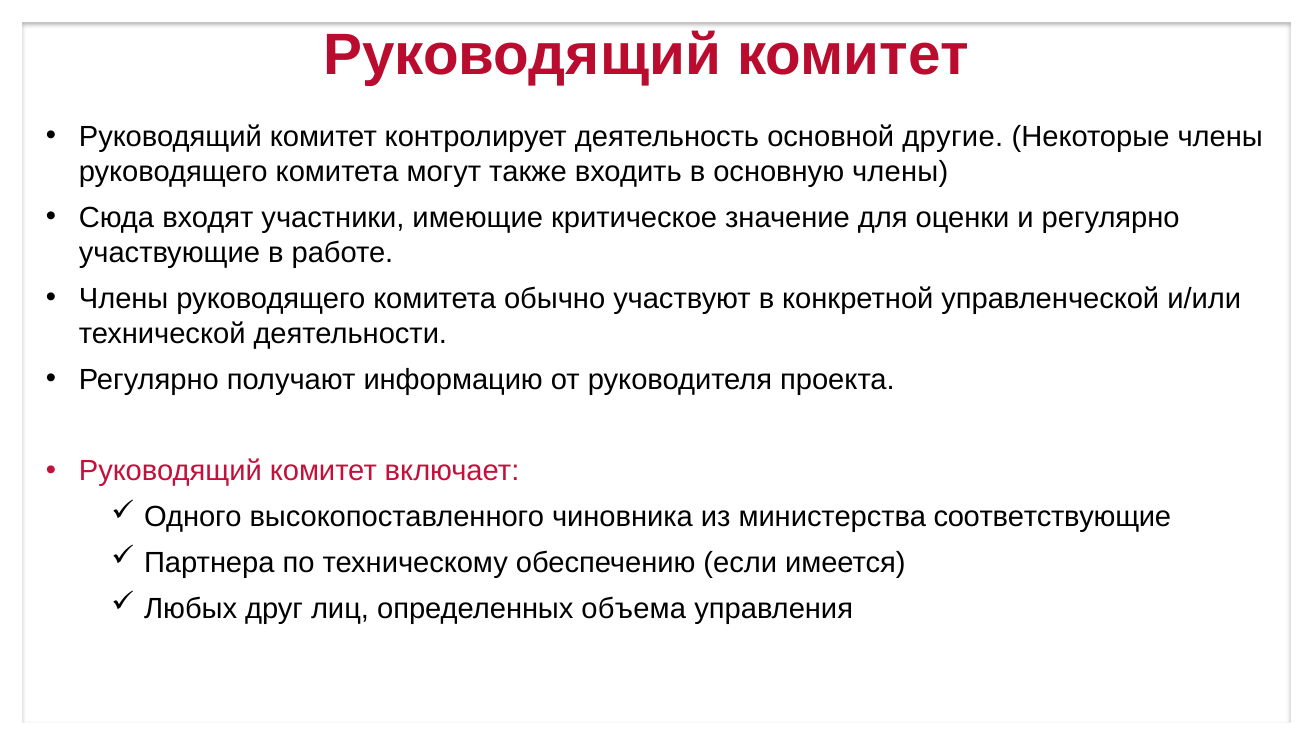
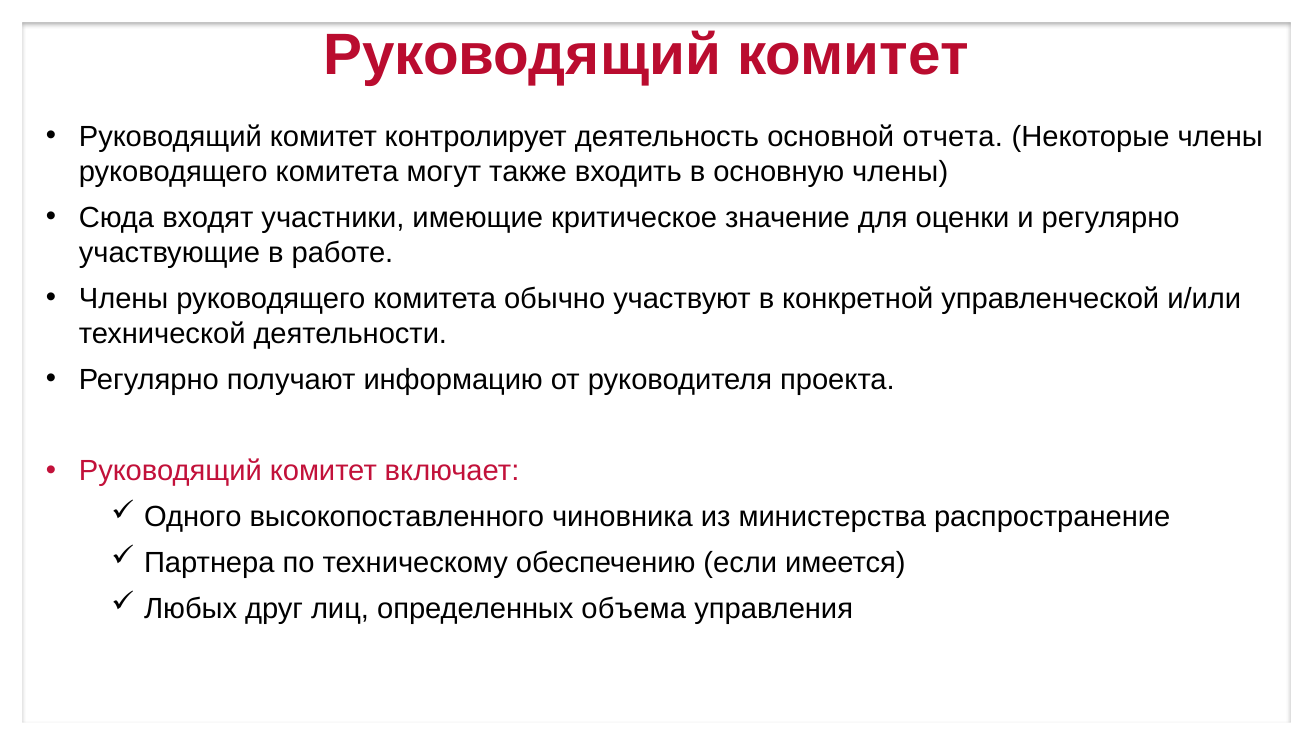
другие: другие -> отчета (953, 137)
соответствующие: соответствующие -> распространение (1052, 518)
